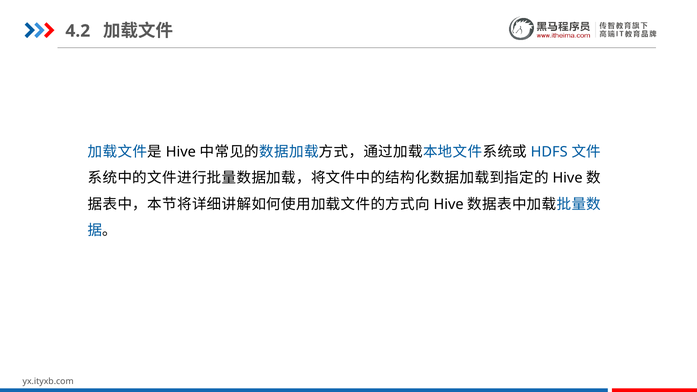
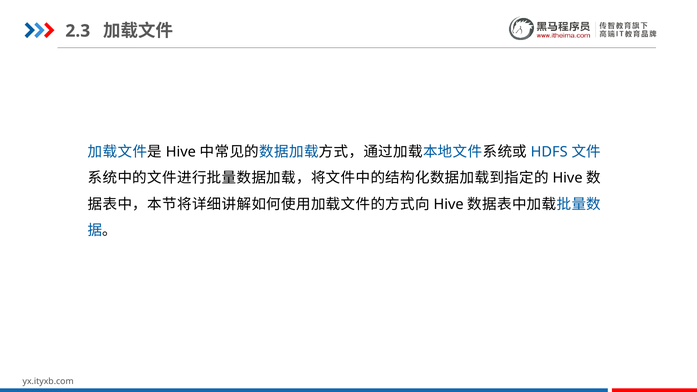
4.2: 4.2 -> 2.3 (78, 31)
